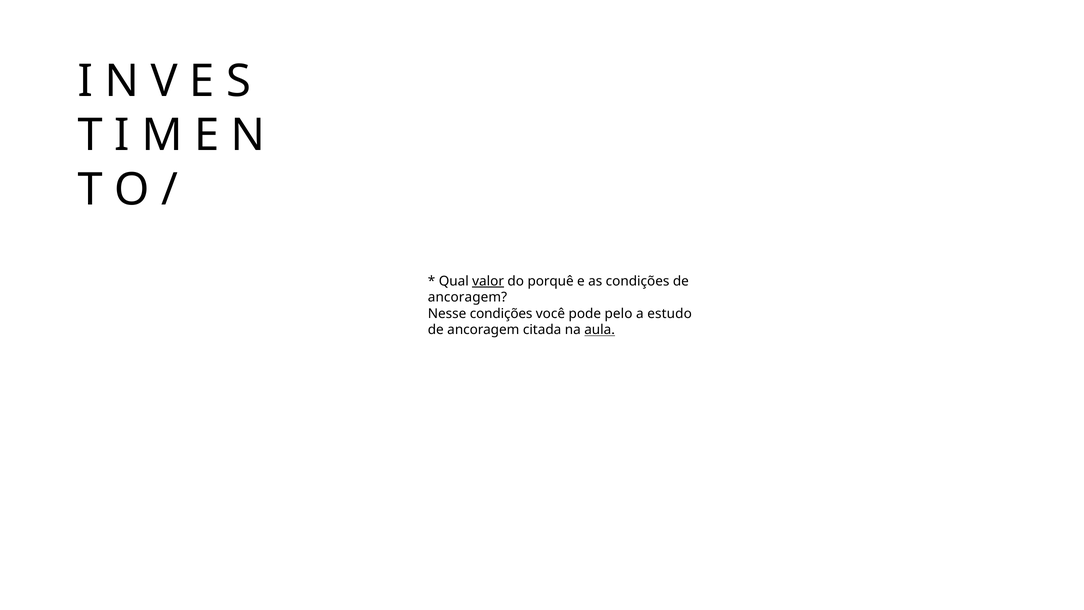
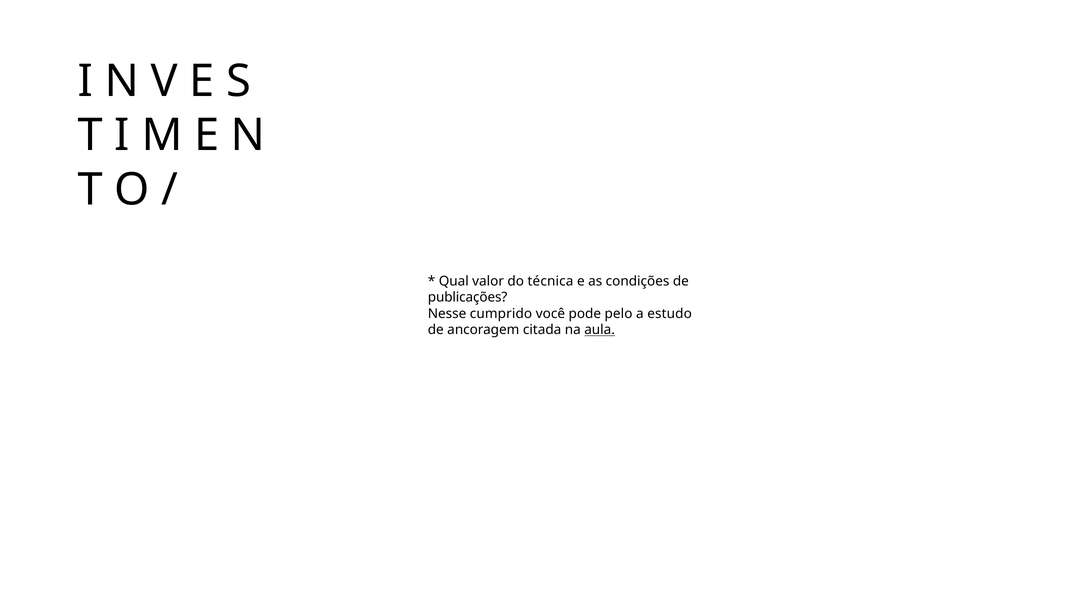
valor underline: present -> none (488, 281)
porquê: porquê -> técnica (550, 281)
ancoragem: ancoragem -> publicações (468, 297)
Nesse condições: condições -> cumprido (501, 313)
